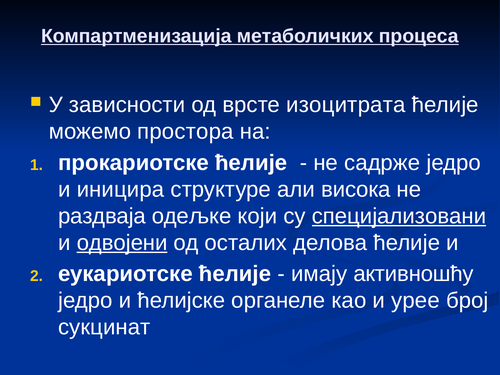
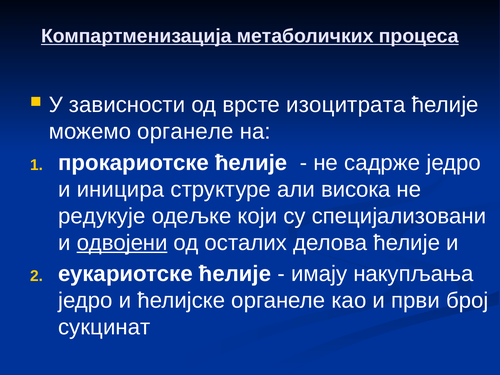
можемо простора: простора -> органеле (185, 132)
раздваја: раздваја -> редукује (102, 216)
специјализовани underline: present -> none (399, 216)
активношћу: активношћу -> накупљања (413, 274)
урее: урее -> први (415, 301)
